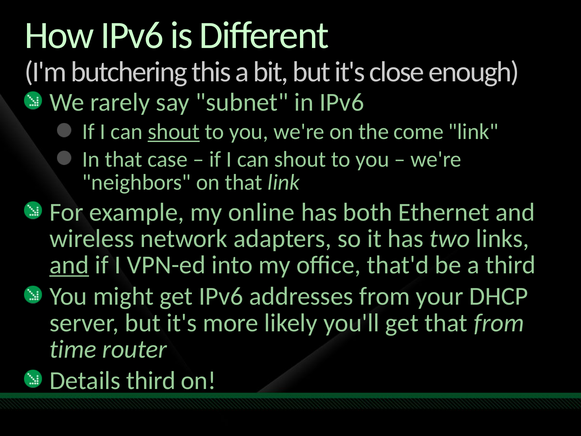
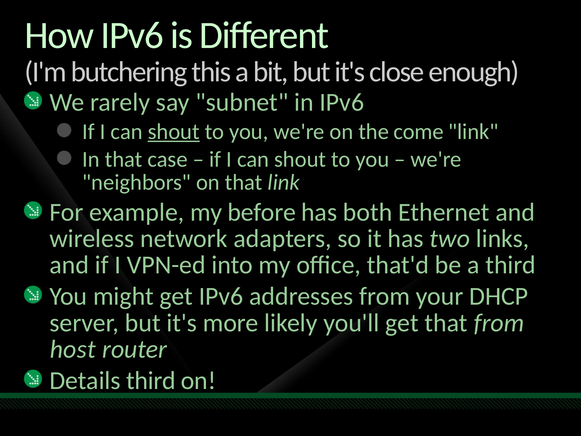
online: online -> before (262, 212)
and underline: present -> none (69, 265)
time: time -> host (73, 349)
